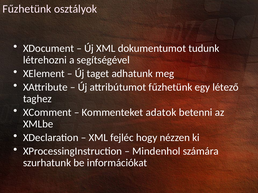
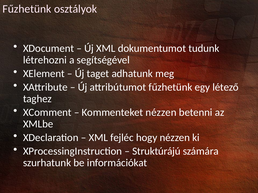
Kommenteket adatok: adatok -> nézzen (161, 113)
Mindenhol: Mindenhol -> Struktúrájú (156, 152)
